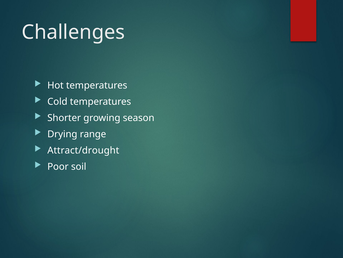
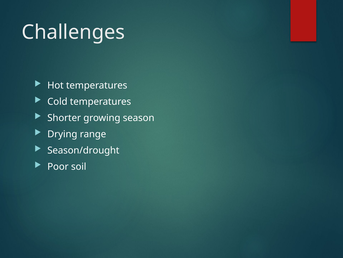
Attract/drought: Attract/drought -> Season/drought (83, 150)
